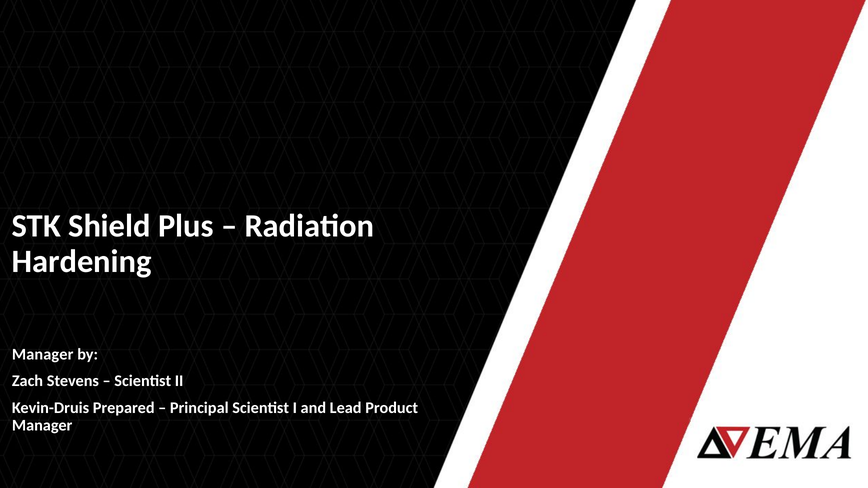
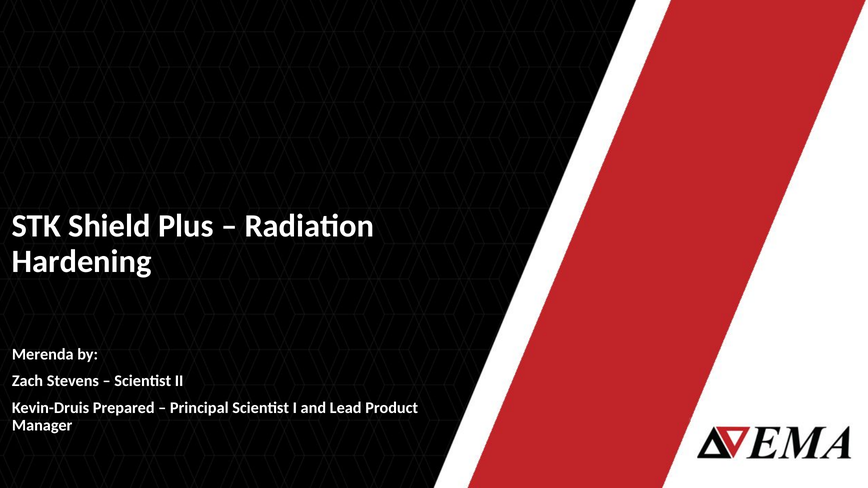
Manager: Manager -> Merenda (43, 355)
